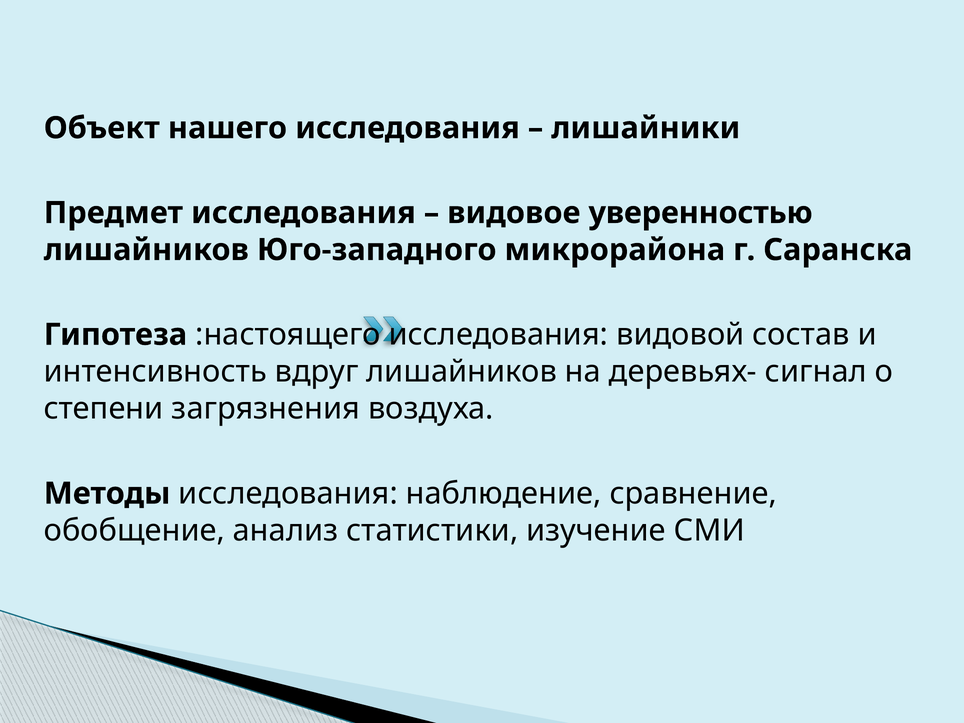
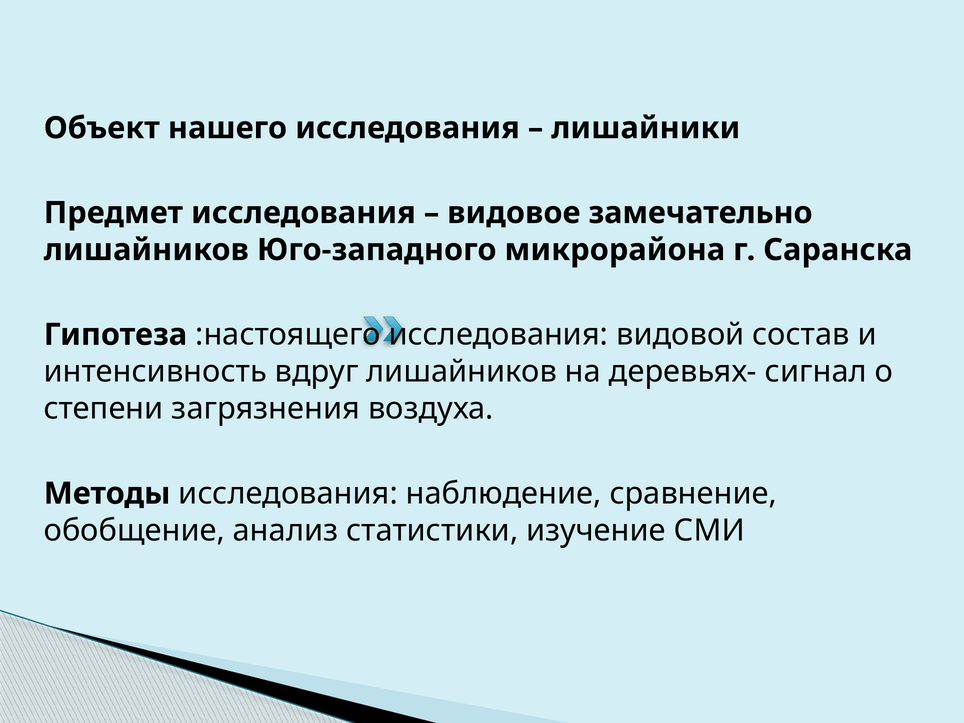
уверенностью: уверенностью -> замечательно (701, 213)
